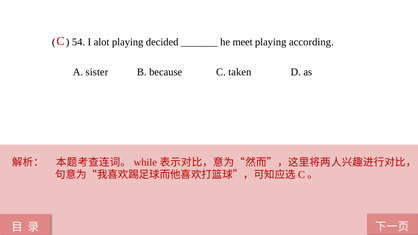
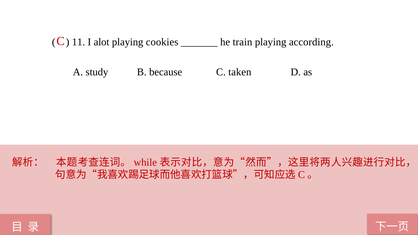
54: 54 -> 11 (79, 42)
decided: decided -> cookies (162, 42)
meet: meet -> train (242, 42)
sister: sister -> study (97, 72)
